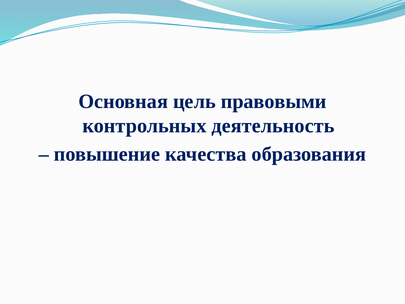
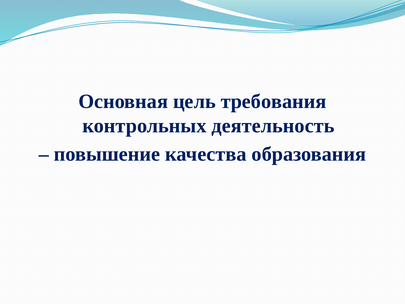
правовыми: правовыми -> требования (274, 101)
